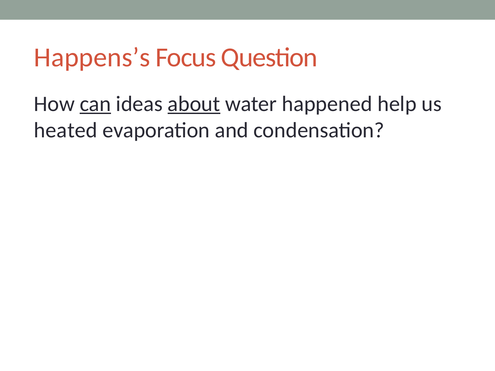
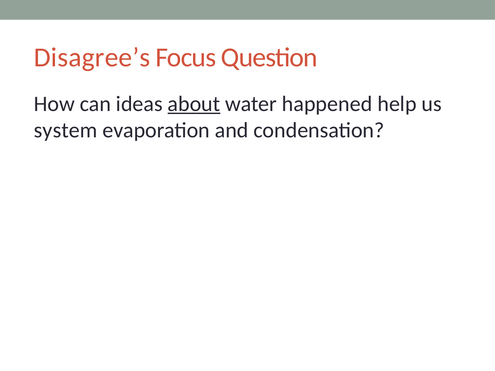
Happens’s: Happens’s -> Disagree’s (92, 58)
can underline: present -> none (95, 104)
heated: heated -> system (66, 130)
